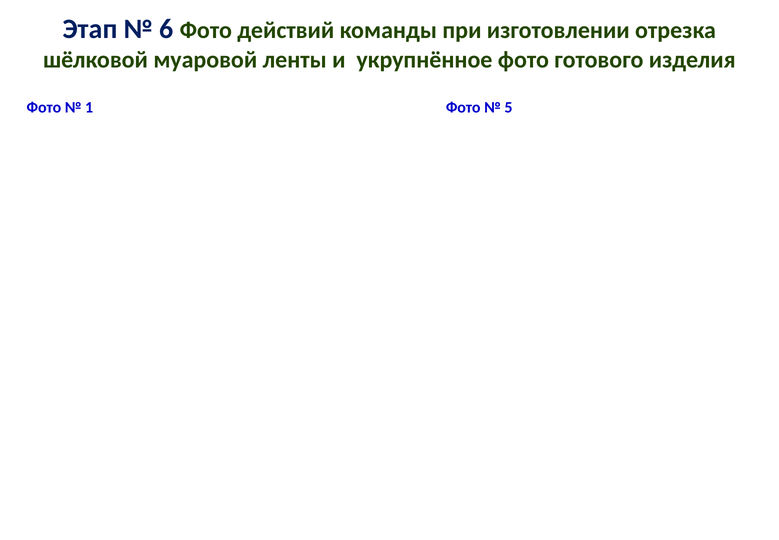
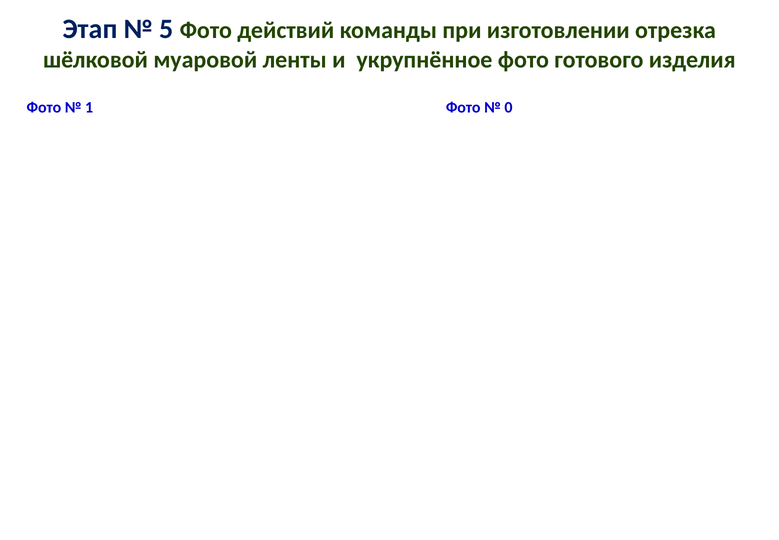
6: 6 -> 5 (166, 29)
5: 5 -> 0 (508, 107)
